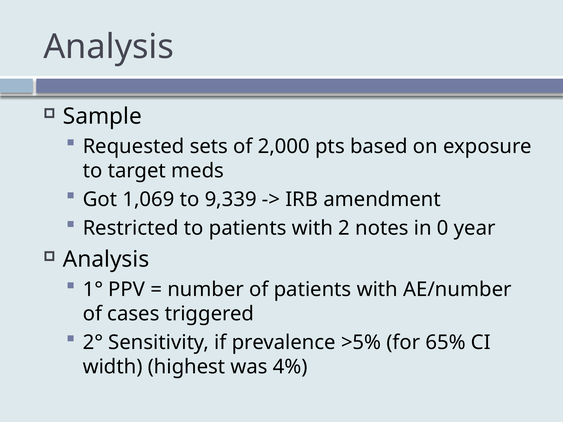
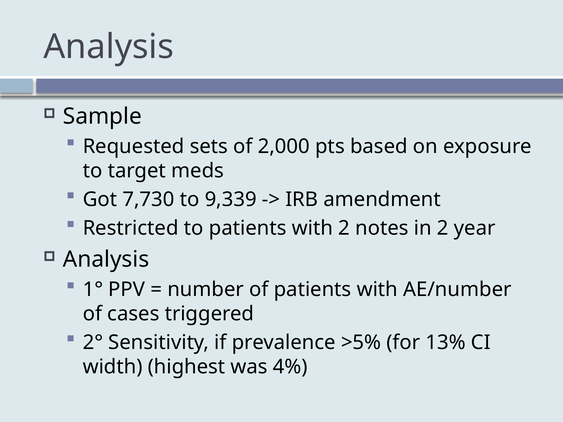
1,069: 1,069 -> 7,730 (148, 200)
in 0: 0 -> 2 (443, 228)
65%: 65% -> 13% (446, 343)
